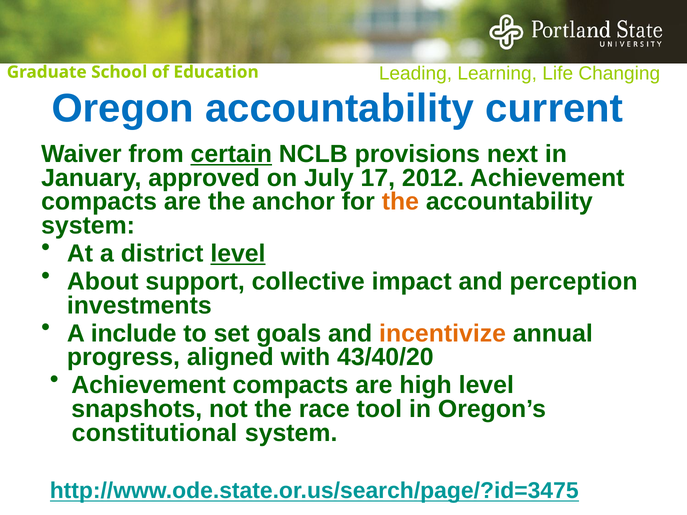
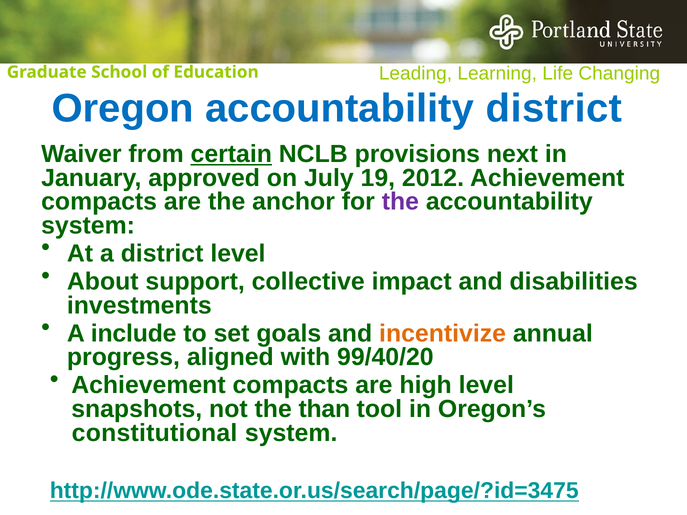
accountability current: current -> district (554, 109)
17: 17 -> 19 (378, 178)
the colour: orange -> purple (400, 202)
level underline: present -> none (238, 254)
perception: perception -> disabilities (574, 282)
43/40/20: 43/40/20 -> 99/40/20 (385, 357)
race: race -> than (324, 409)
